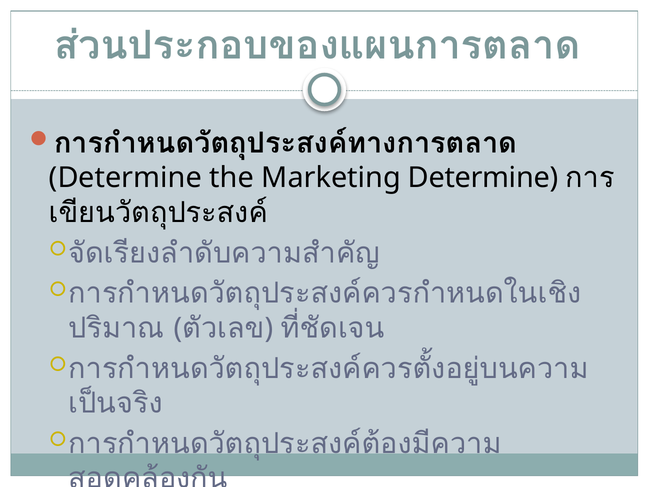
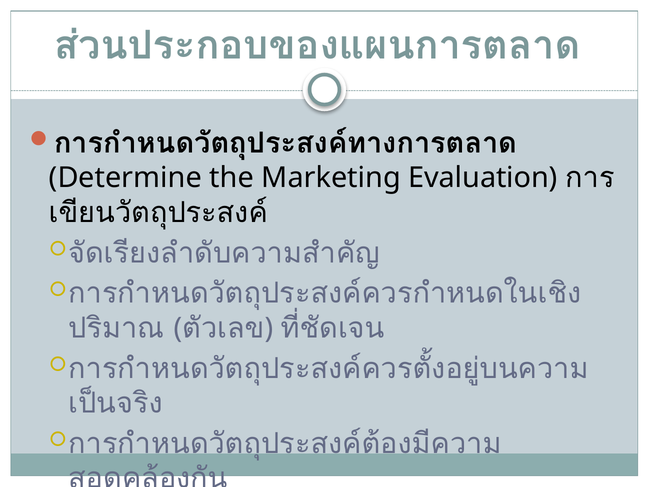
Marketing Determine: Determine -> Evaluation (483, 178)
